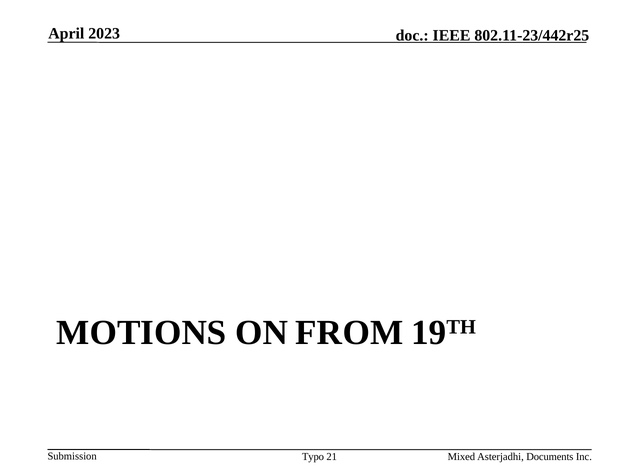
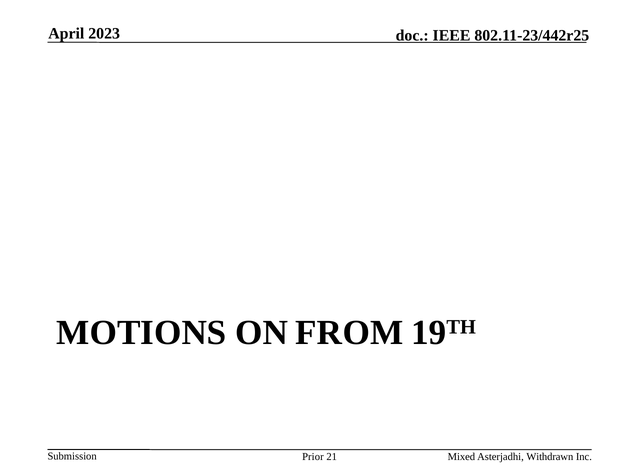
Typo: Typo -> Prior (313, 456)
Documents: Documents -> Withdrawn (550, 456)
